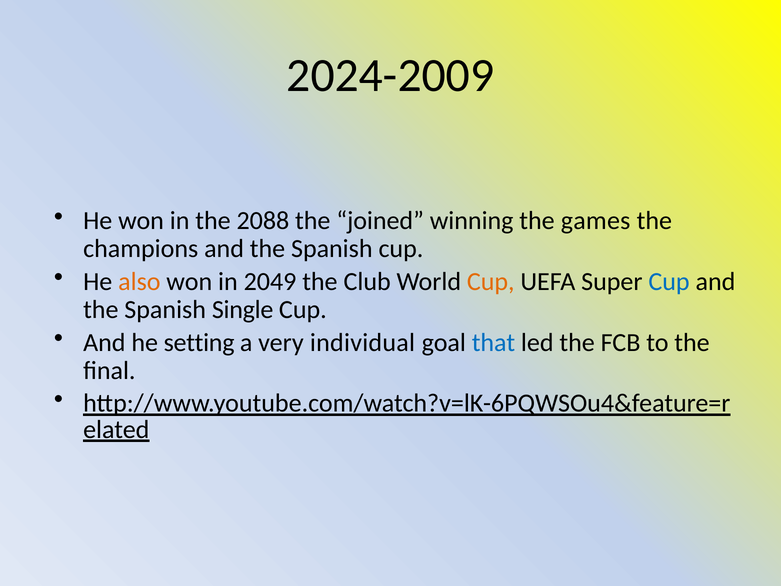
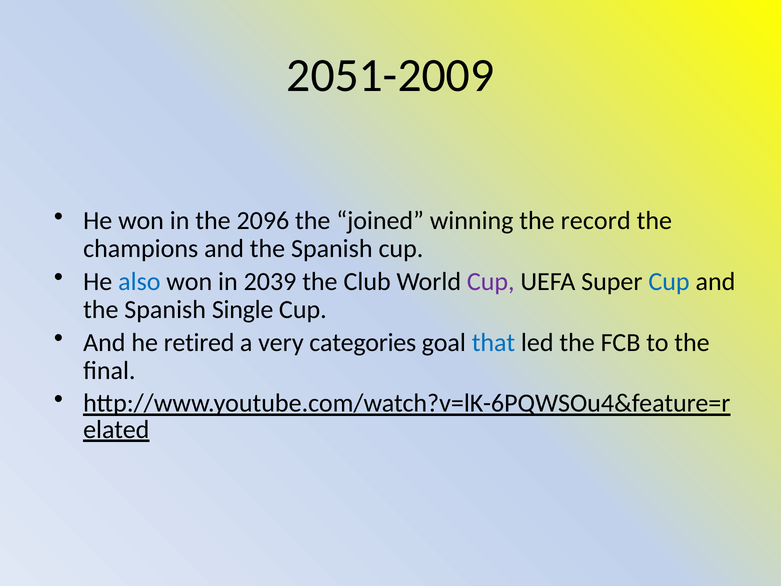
2024-2009: 2024-2009 -> 2051-2009 (390, 76)
2088: 2088 -> 2096 (263, 221)
games: games -> record (596, 221)
also colour: orange -> blue (139, 281)
2049: 2049 -> 2039 (270, 281)
Cup colour: orange -> purple (491, 281)
setting: setting -> retired (199, 342)
individual: individual -> categories (363, 342)
